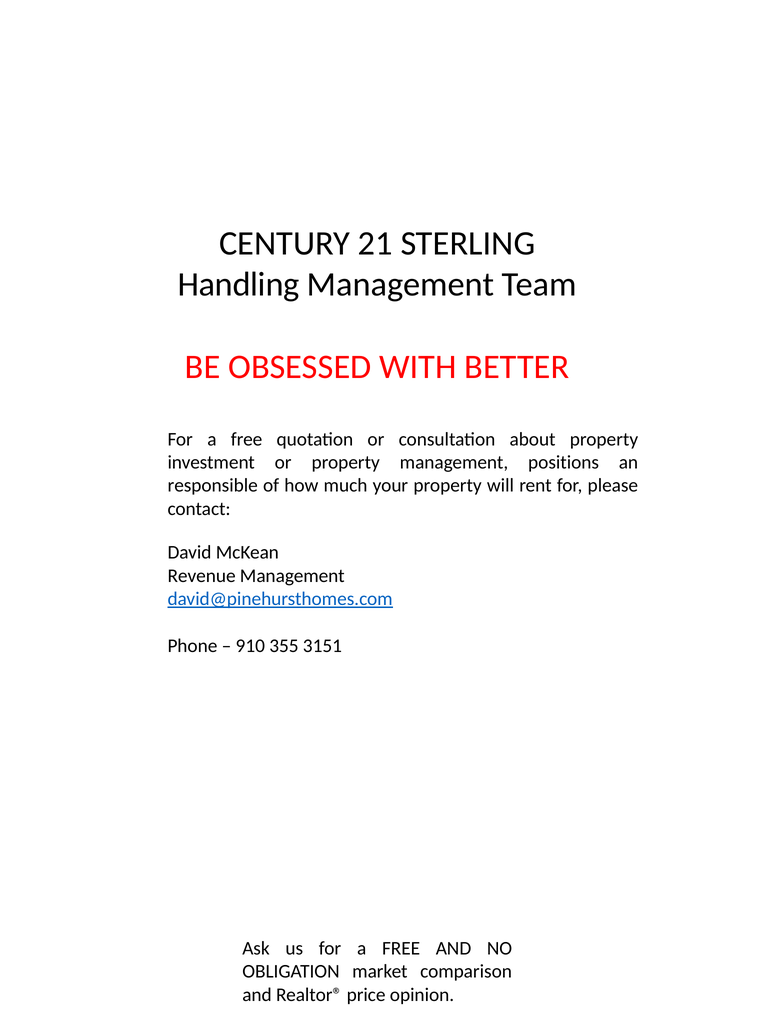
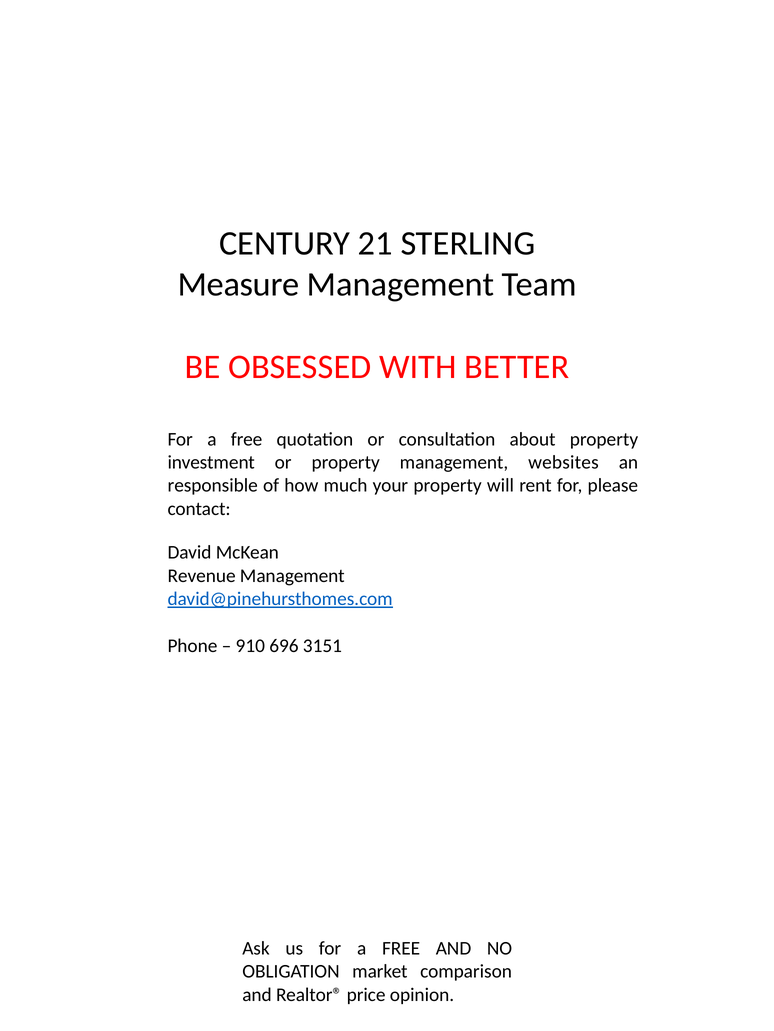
Handling: Handling -> Measure (239, 285)
positions: positions -> websites (563, 463)
355: 355 -> 696 (284, 646)
